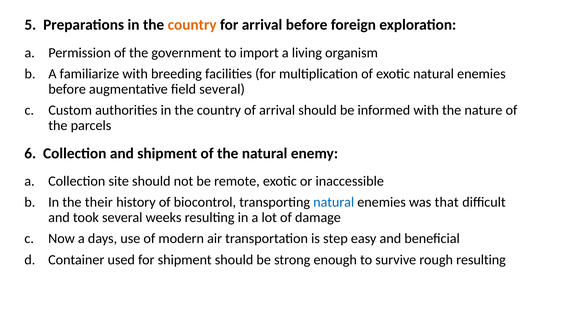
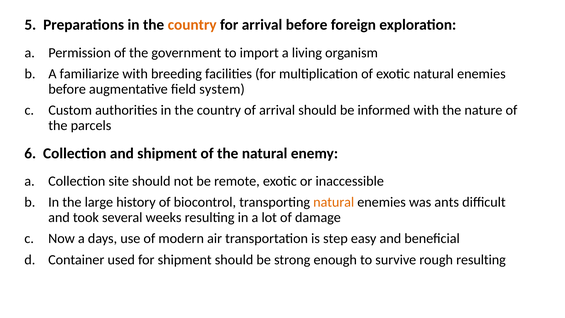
field several: several -> system (222, 89)
their: their -> large (99, 202)
natural colour: blue -> orange (334, 202)
that: that -> ants (447, 202)
